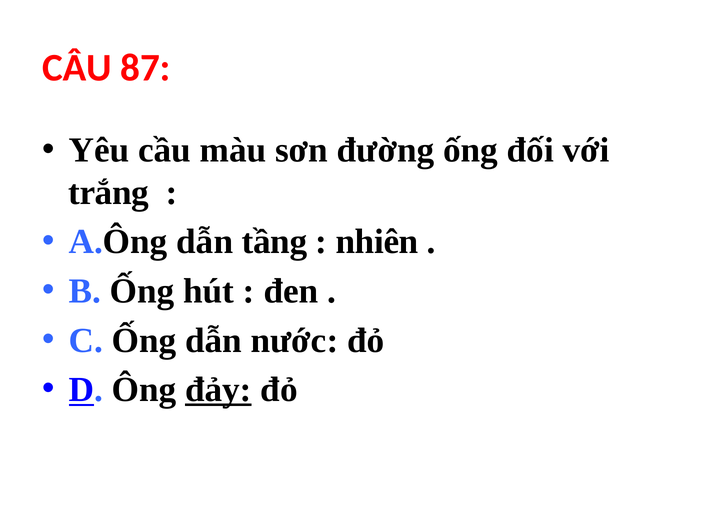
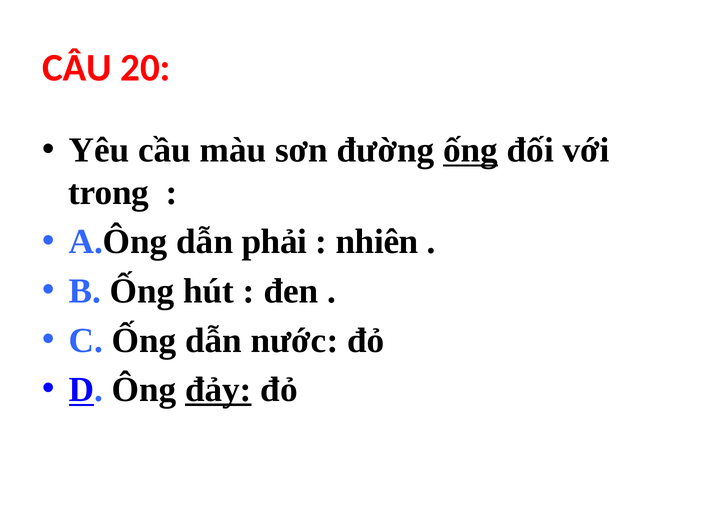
87: 87 -> 20 (146, 68)
ống underline: none -> present (470, 151)
trắng: trắng -> trong (109, 193)
tầng: tầng -> phải (274, 242)
